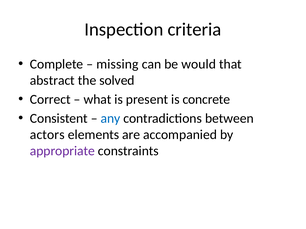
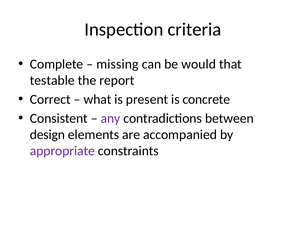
abstract: abstract -> testable (52, 81)
solved: solved -> report (117, 81)
any colour: blue -> purple (111, 119)
actors: actors -> design (47, 135)
